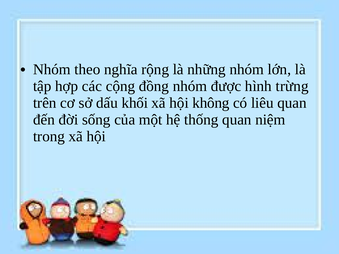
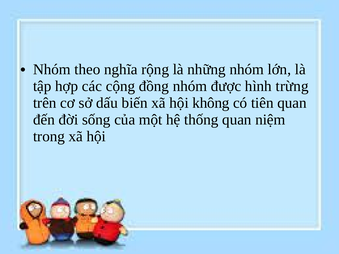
khối: khối -> biến (135, 103)
liêu: liêu -> tiên (262, 103)
